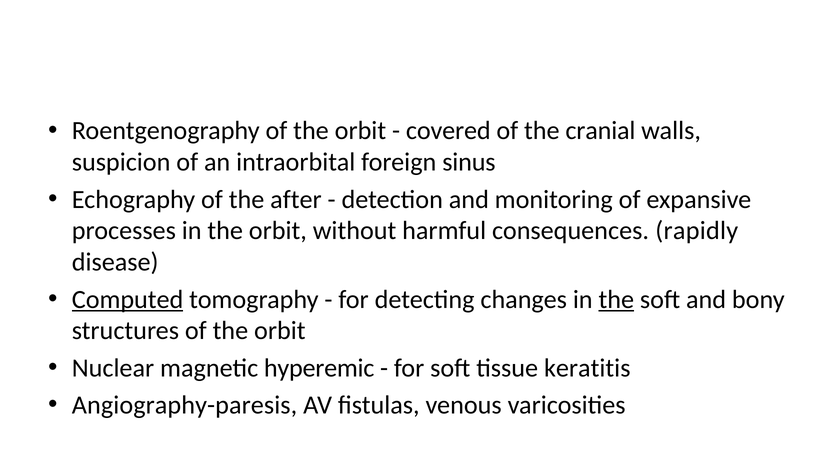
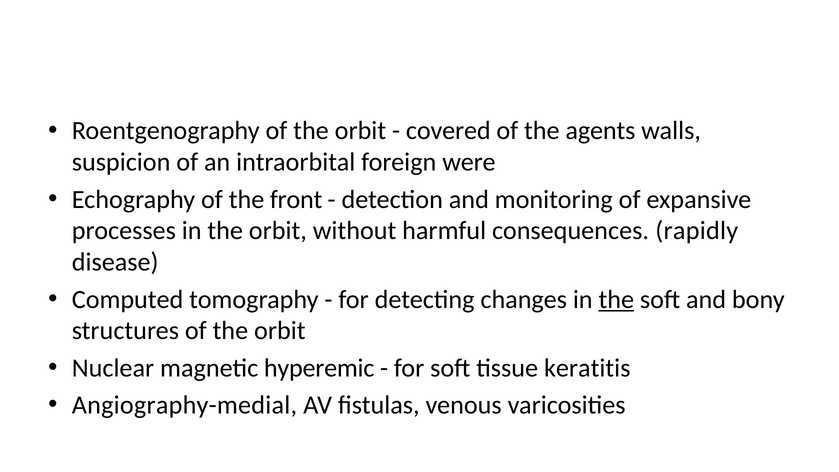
cranial: cranial -> agents (600, 131)
sinus: sinus -> were (469, 162)
after: after -> front (296, 199)
Computed underline: present -> none (128, 299)
Angiography-paresis: Angiography-paresis -> Angiography-medial (184, 405)
